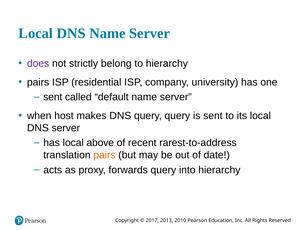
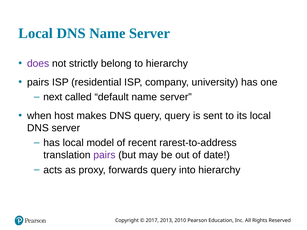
sent: sent -> next (53, 97)
above: above -> model (100, 143)
pairs colour: orange -> purple (104, 155)
